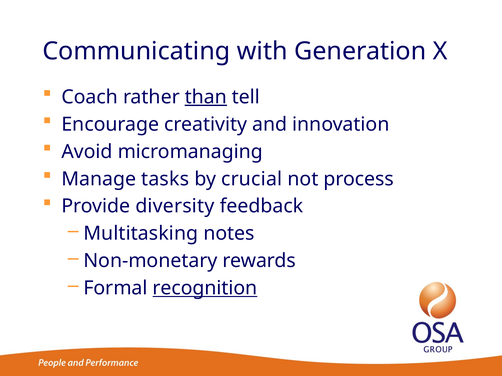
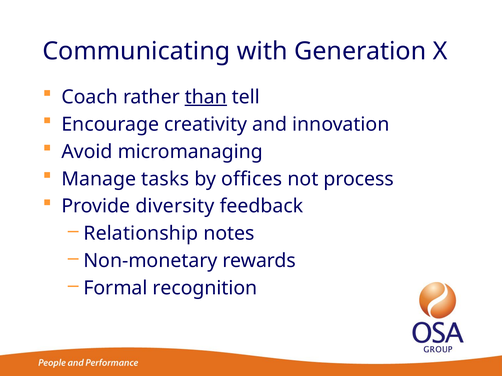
crucial: crucial -> offices (252, 179)
Multitasking: Multitasking -> Relationship (141, 234)
recognition underline: present -> none (205, 289)
